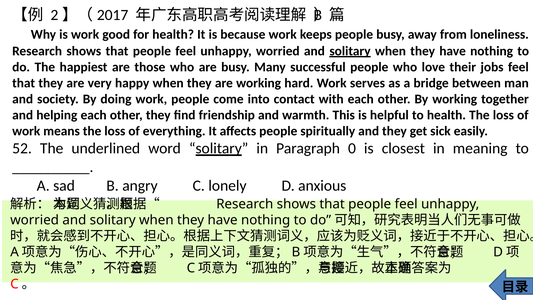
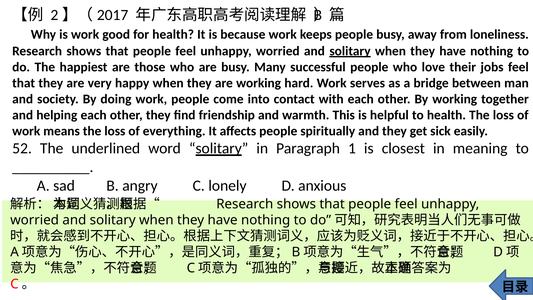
0: 0 -> 1 (352, 148)
